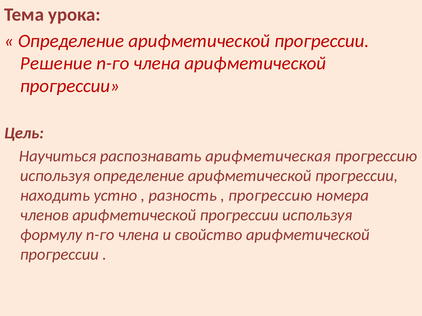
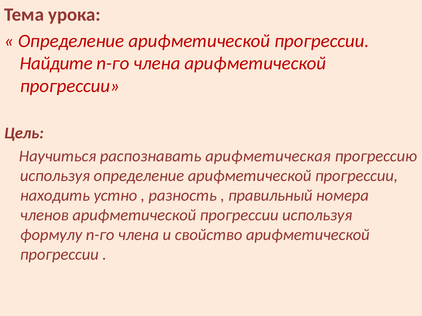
Решение: Решение -> Найдите (56, 63)
прогрессию: прогрессию -> правильный (270, 196)
